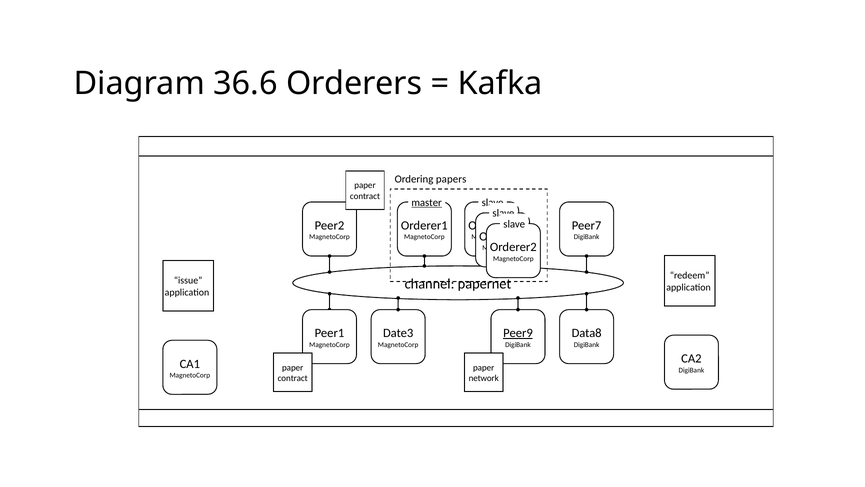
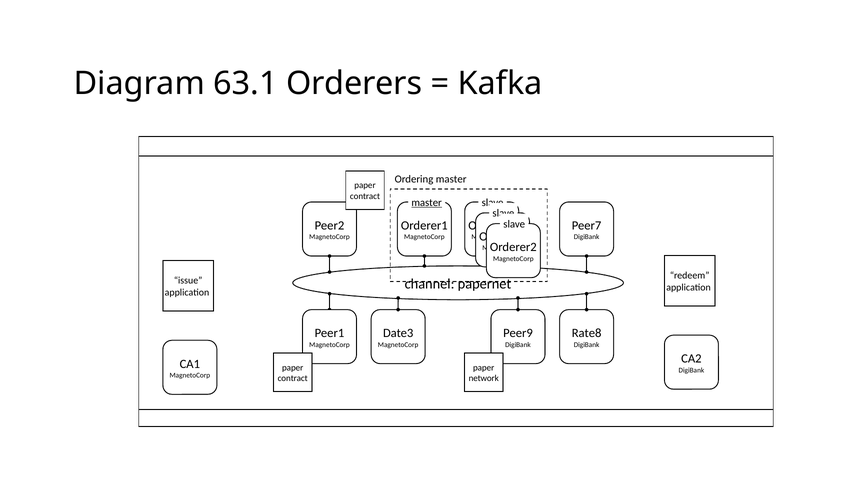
36.6: 36.6 -> 63.1 (246, 84)
Ordering papers: papers -> master (451, 179)
Peer9 underline: present -> none (518, 333)
Data8: Data8 -> Rate8 (587, 333)
